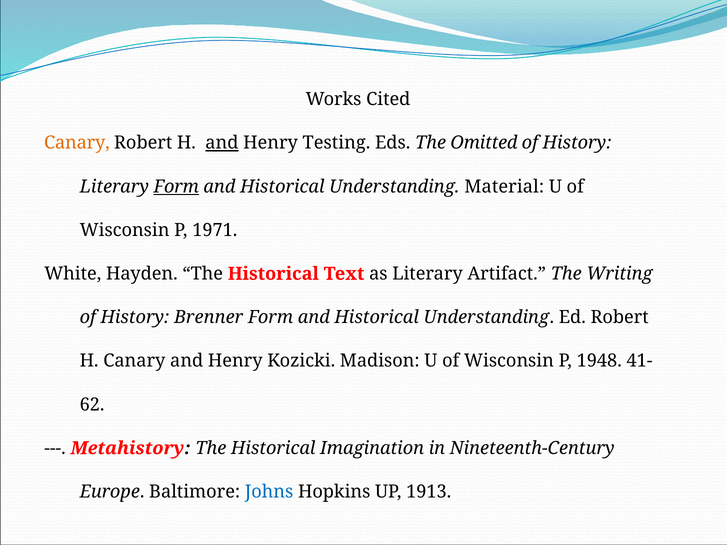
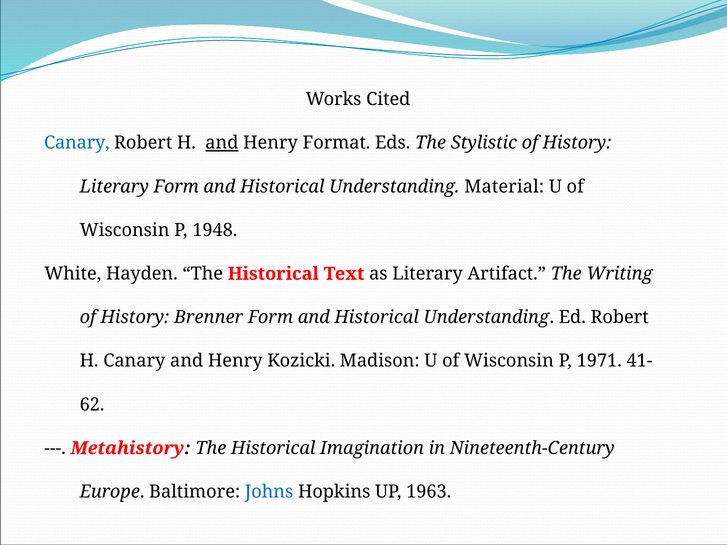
Canary colour: orange -> blue (77, 143)
Testing: Testing -> Format (337, 143)
Omitted: Omitted -> Stylistic (484, 143)
Form underline: present -> none (176, 187)
1971: 1971 -> 1948 (215, 230)
1948: 1948 -> 1971 (599, 361)
1913: 1913 -> 1963 (429, 492)
